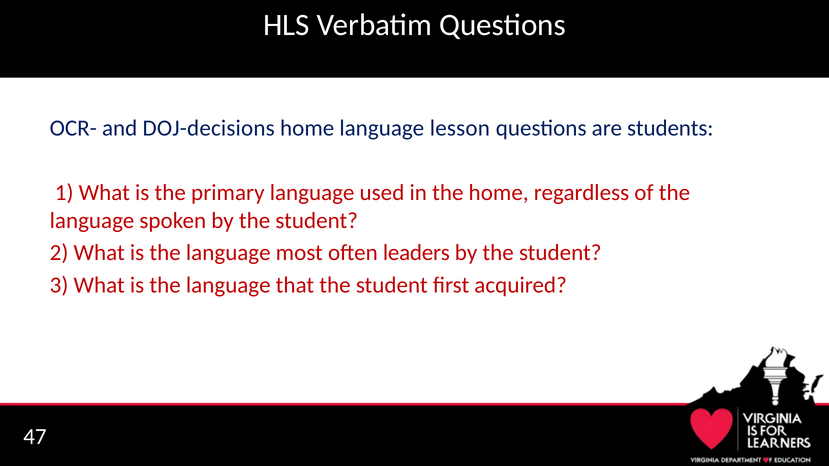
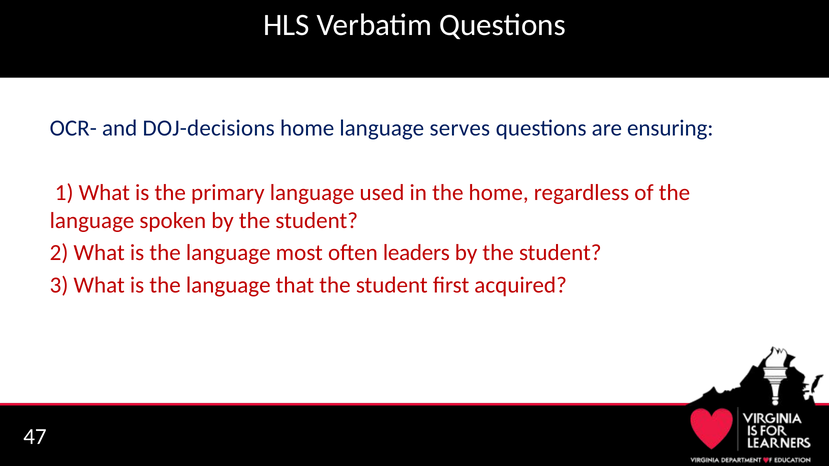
lesson: lesson -> serves (460, 128)
students: students -> ensuring (670, 128)
